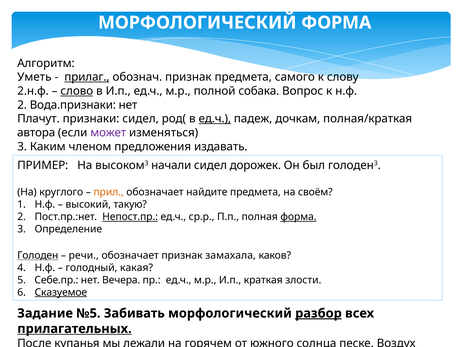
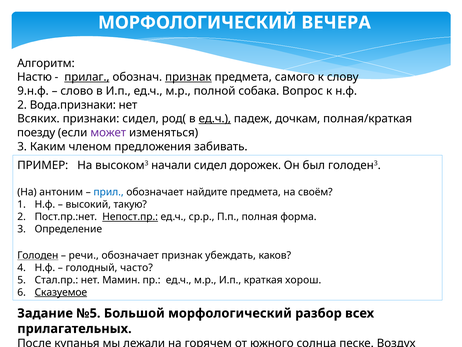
МОРФОЛОГИЧЕСКИЙ ФОРМА: ФОРМА -> ВЕЧЕРА (336, 23)
Уметь: Уметь -> Настю (34, 77)
признак underline: none -> present (188, 77)
2.н.ф: 2.н.ф -> 9.н.ф (33, 91)
слово underline: present -> none (77, 91)
Плачут: Плачут -> Всяких (38, 119)
автора: автора -> поезду (36, 132)
издавать: издавать -> забивать (221, 146)
круглого: круглого -> антоним (61, 192)
прил colour: orange -> blue (109, 192)
форма underline: present -> none (299, 217)
замахала: замахала -> убеждать (231, 255)
какая: какая -> часто (136, 267)
Себе.пр: Себе.пр -> Стал.пр (56, 280)
Вечера: Вечера -> Мамин (121, 280)
злости: злости -> хорош (303, 280)
Забивать: Забивать -> Большой (134, 313)
разбор underline: present -> none (318, 313)
прилагательных underline: present -> none (74, 328)
